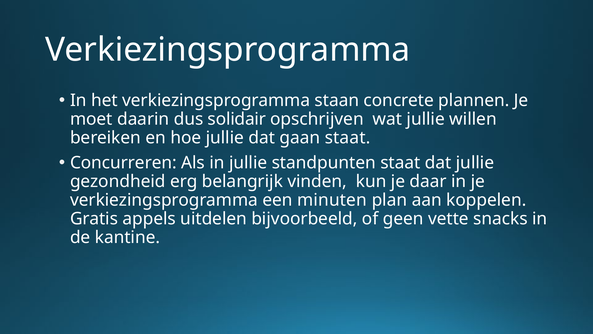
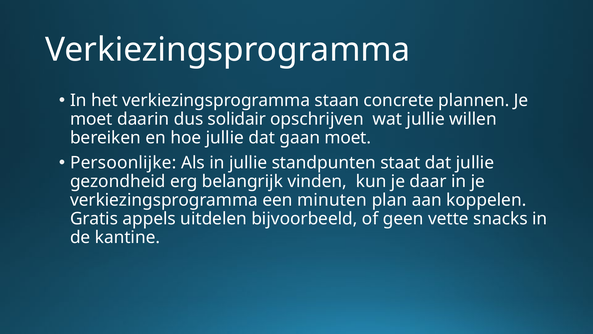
gaan staat: staat -> moet (348, 138)
Concurreren: Concurreren -> Persoonlijke (123, 162)
